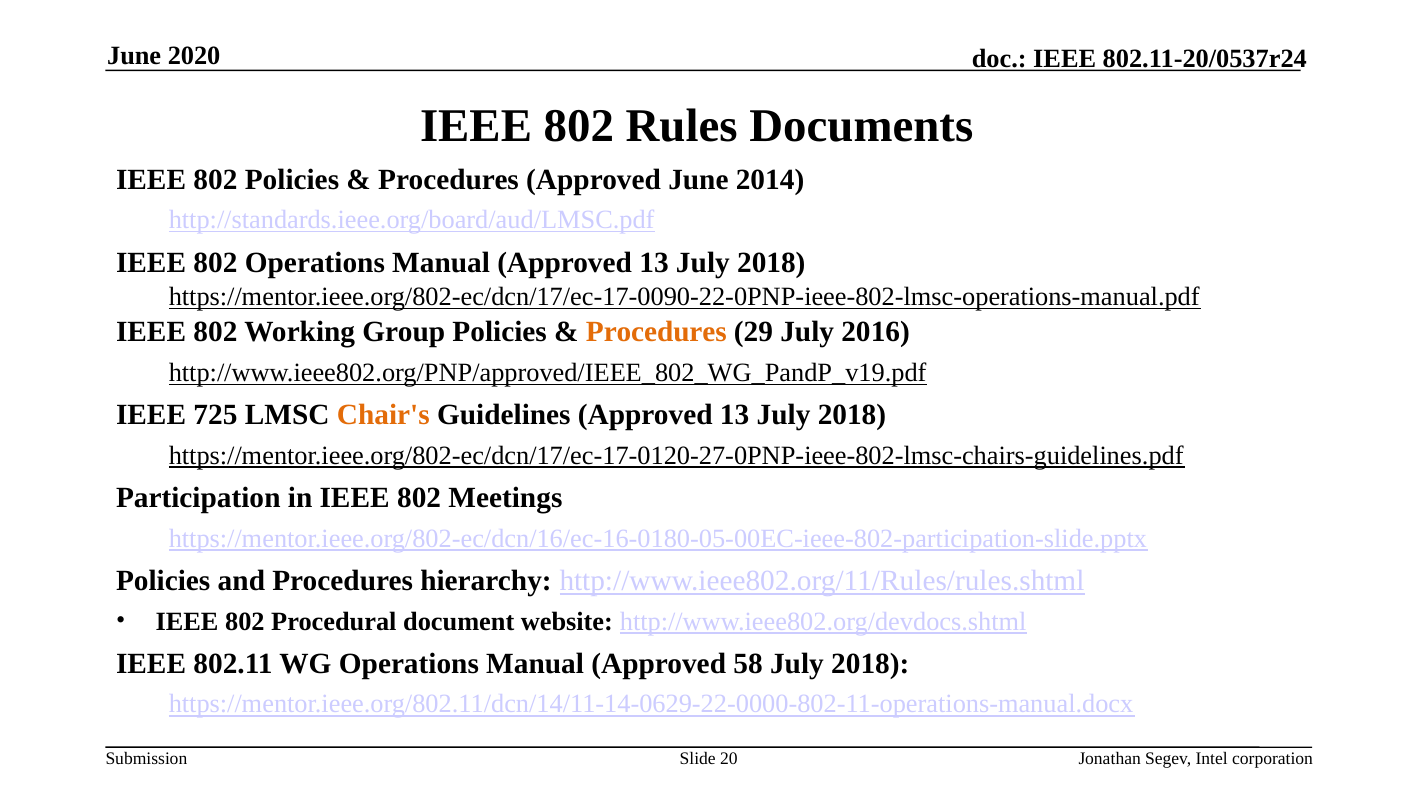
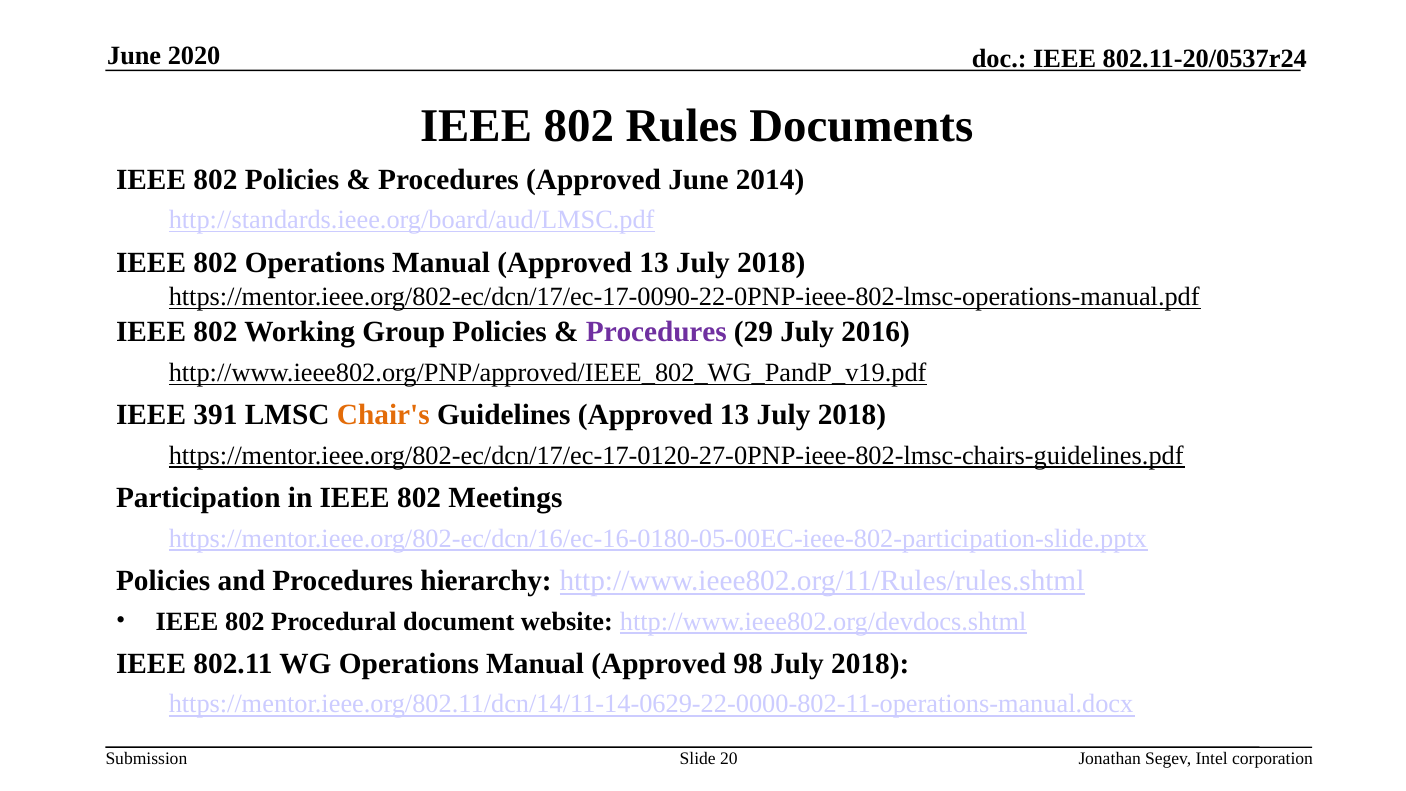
Procedures colour: orange -> purple (656, 332)
725: 725 -> 391 (215, 415)
58: 58 -> 98 (748, 664)
